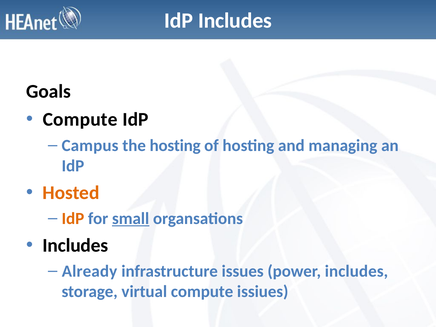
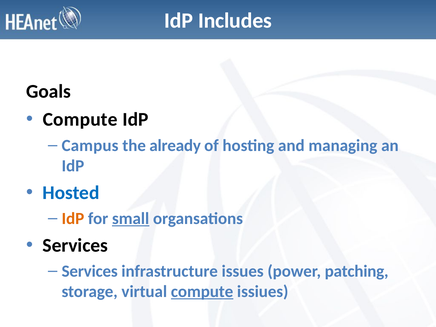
the hosting: hosting -> already (175, 145)
Hosted colour: orange -> blue (71, 193)
Includes: Includes -> Services (75, 245)
Already: Already -> Services (90, 271)
power includes: includes -> patching (357, 271)
compute underline: none -> present (202, 292)
